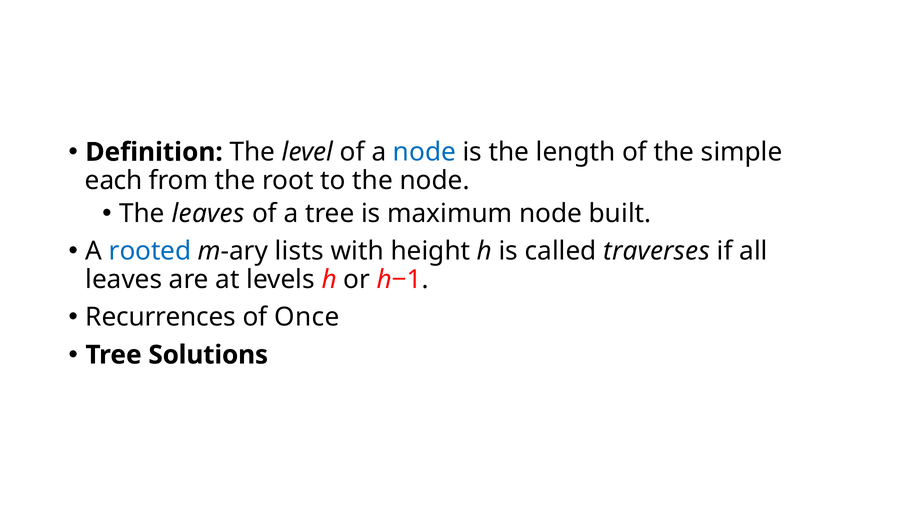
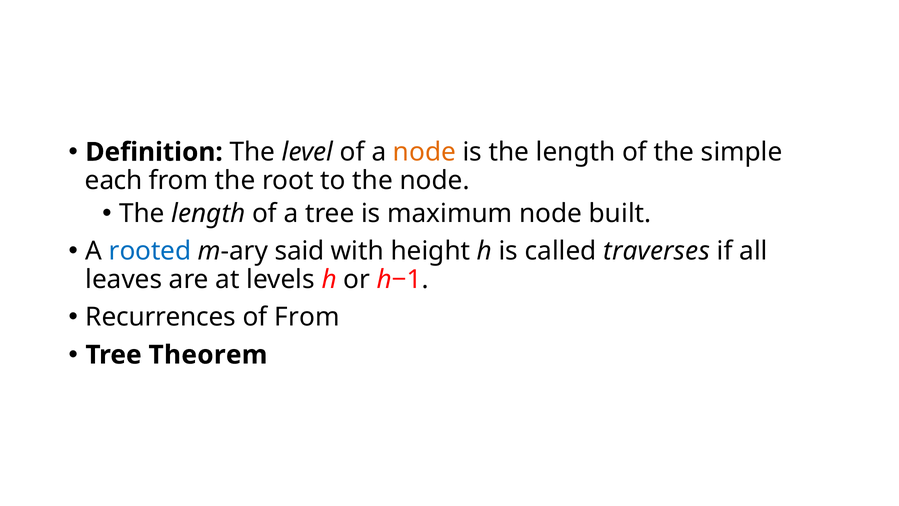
node colour: blue -> orange (424, 152)
leaves: leaves -> length (208, 213)
lists: lists -> said (300, 251)
of Once: Once -> From (307, 317)
Solutions: Solutions -> Theorem (208, 355)
